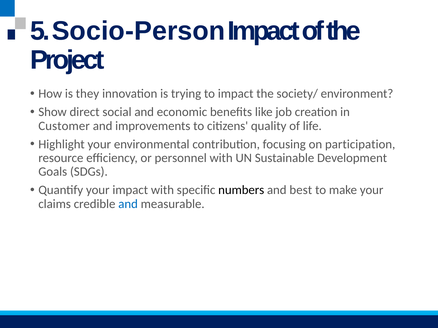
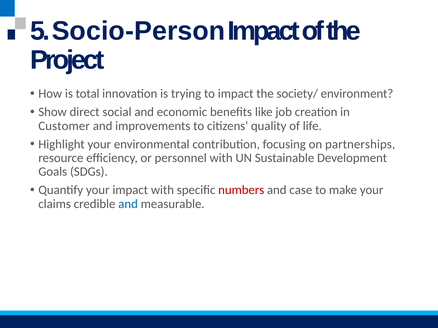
they: they -> total (88, 94)
participation: participation -> partnerships (360, 144)
numbers colour: black -> red (241, 190)
best: best -> case (301, 190)
